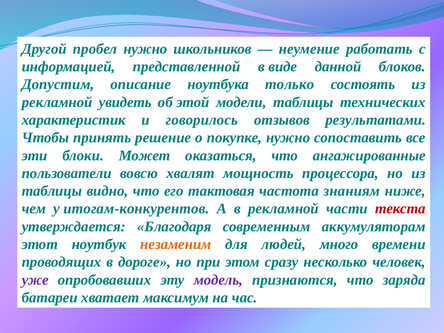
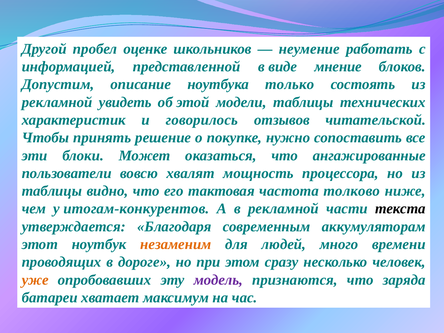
пробел нужно: нужно -> оценке (145, 49)
данной: данной -> мнение (338, 67)
результатами: результатами -> читательской (376, 120)
знаниям: знаниям -> толково (352, 191)
текста colour: red -> black (400, 209)
уже colour: purple -> orange (35, 280)
